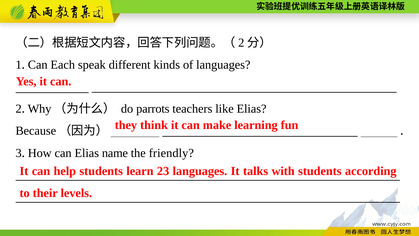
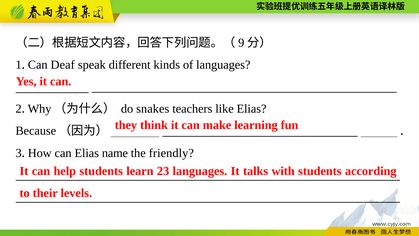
2: 2 -> 9 (241, 43)
Each: Each -> Deaf (63, 65)
parrots: parrots -> snakes (153, 109)
